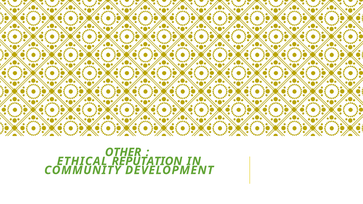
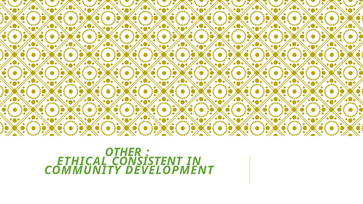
REPUTATION: REPUTATION -> CONSISTENT (147, 161)
